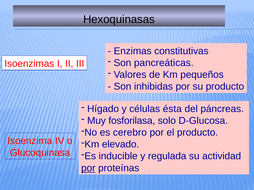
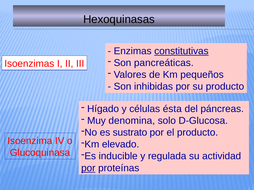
constitutivas underline: none -> present (181, 51)
fosforilasa: fosforilasa -> denomina (132, 121)
cerebro: cerebro -> sustrato (130, 133)
